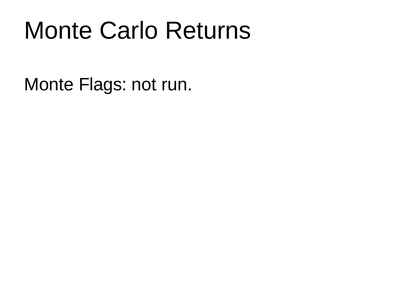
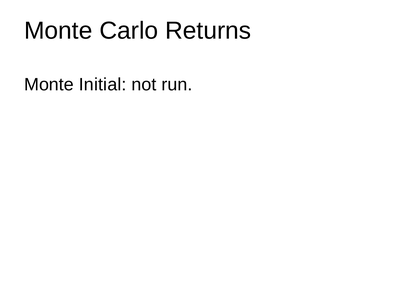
Flags: Flags -> Initial (103, 85)
